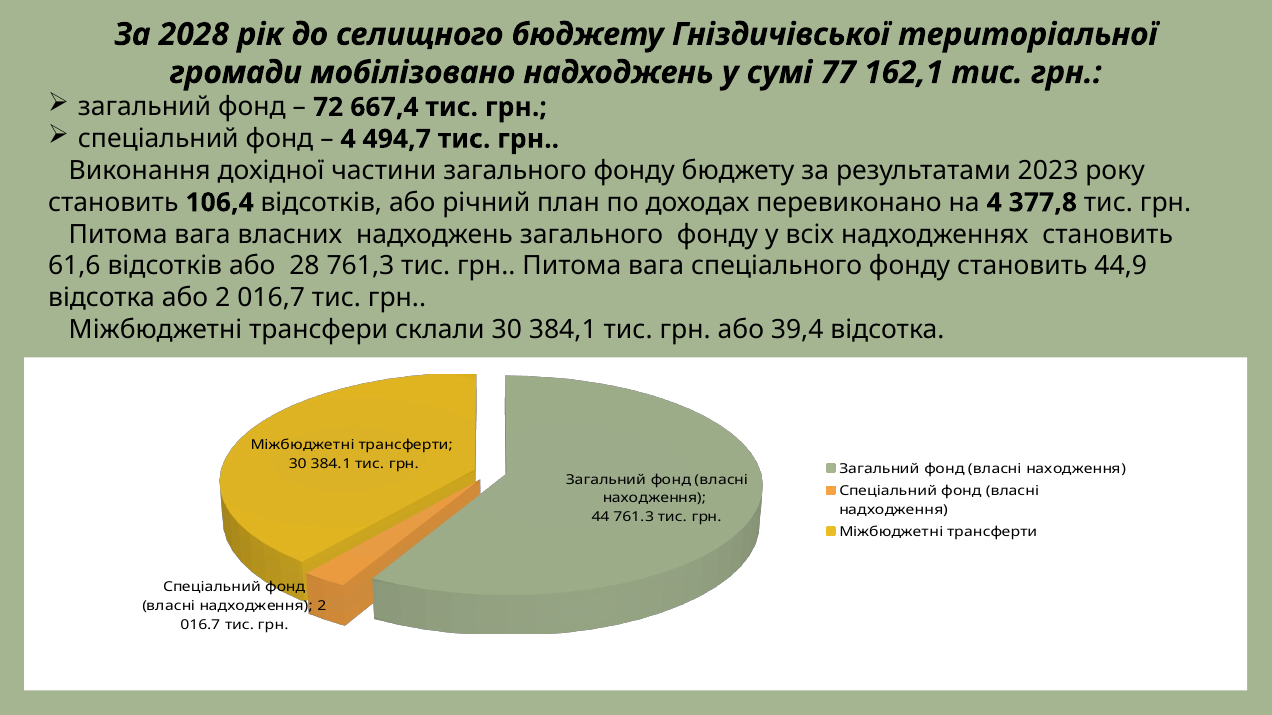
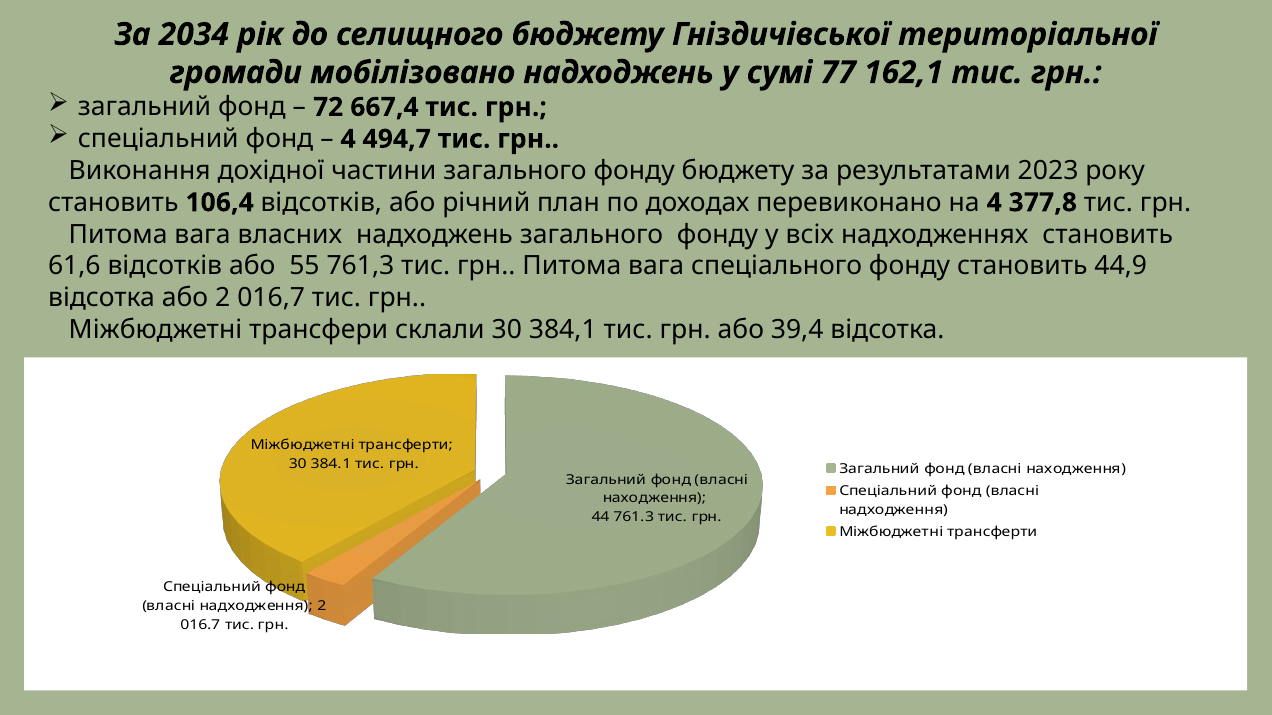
2028: 2028 -> 2034 (194, 34)
28: 28 -> 55 (304, 266)
